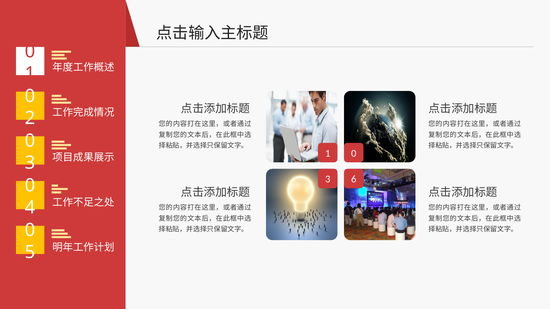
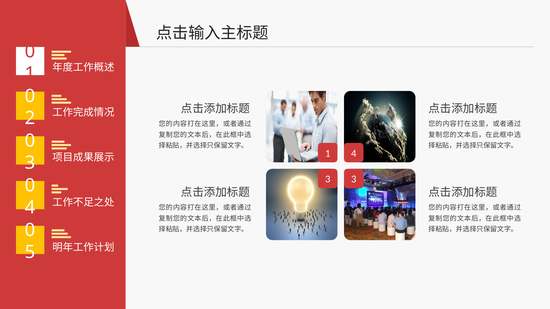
0: 0 -> 4 (354, 153)
3 6: 6 -> 3 (354, 179)
